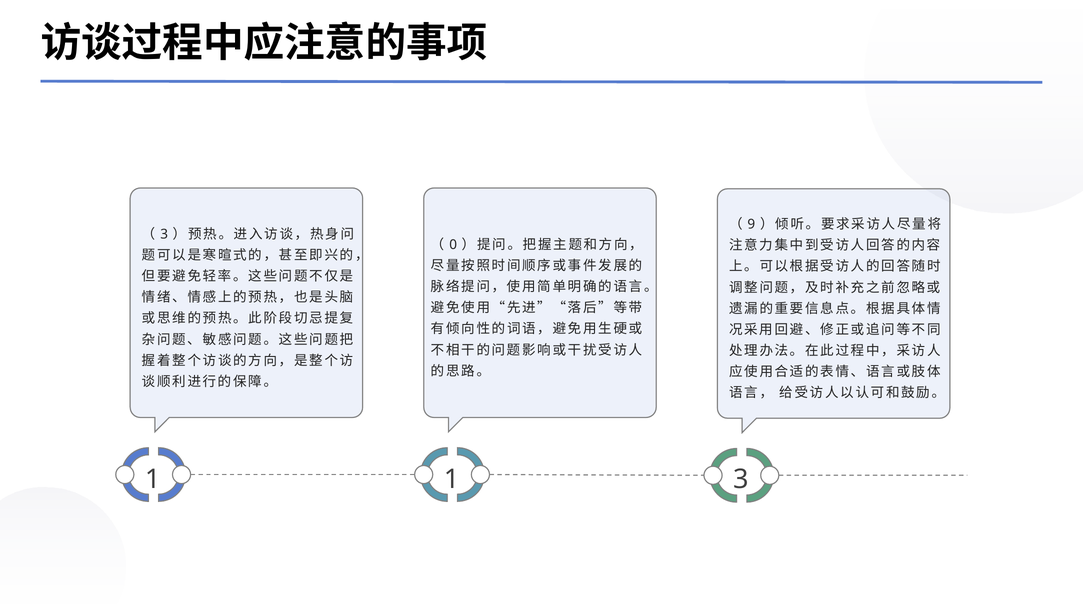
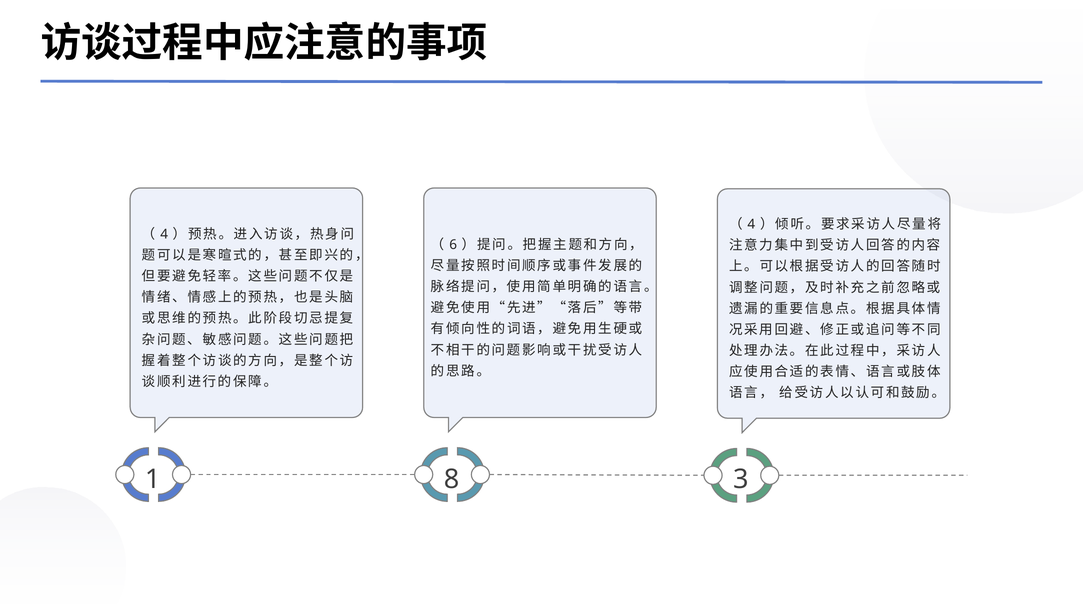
9: 9 -> 4 (751, 224)
3: 3 -> 4 (164, 234)
0: 0 -> 6 (453, 245)
1 1: 1 -> 8 (452, 479)
